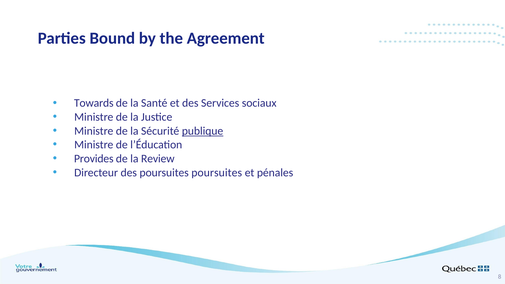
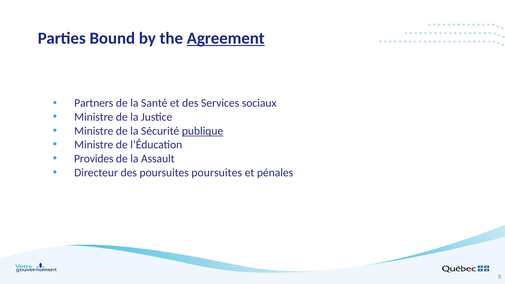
Agreement underline: none -> present (226, 38)
Towards: Towards -> Partners (94, 103)
Review: Review -> Assault (158, 159)
